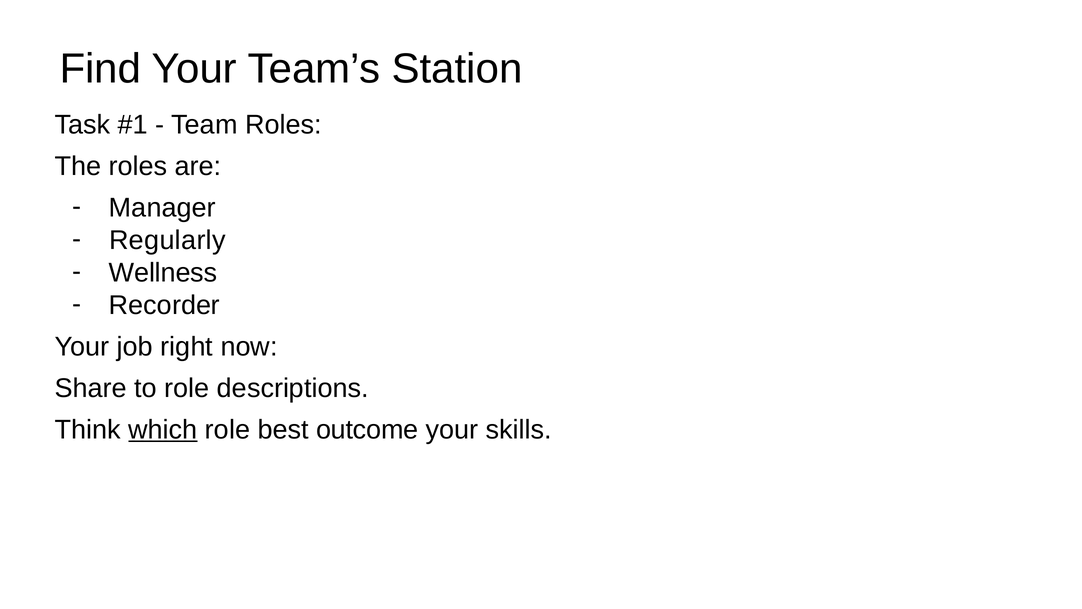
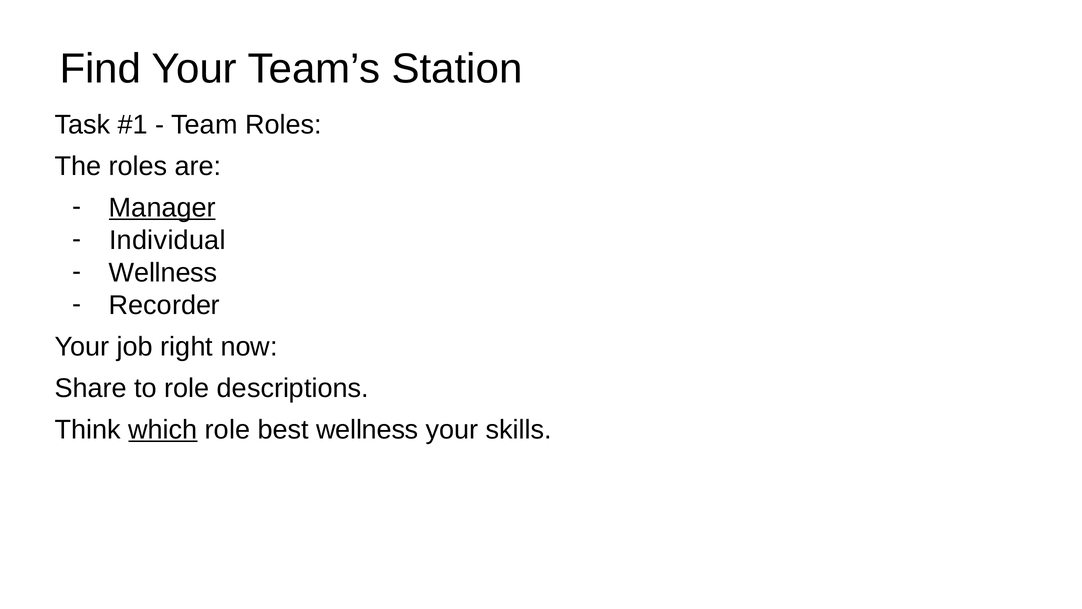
Manager underline: none -> present (162, 208)
Regularly: Regularly -> Individual (167, 240)
best outcome: outcome -> wellness (367, 429)
